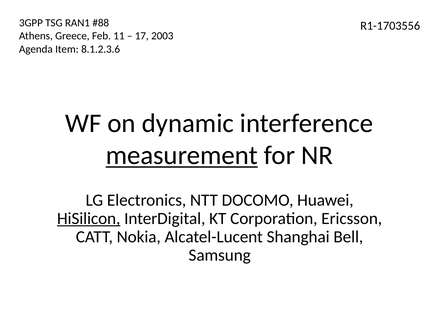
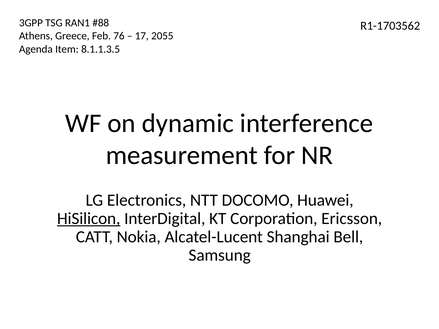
R1-1703556: R1-1703556 -> R1-1703562 (390, 26)
11: 11 -> 76 (119, 36)
2003: 2003 -> 2055 (162, 36)
8.1.2.3.6: 8.1.2.3.6 -> 8.1.1.3.5 (101, 49)
measurement underline: present -> none (182, 156)
